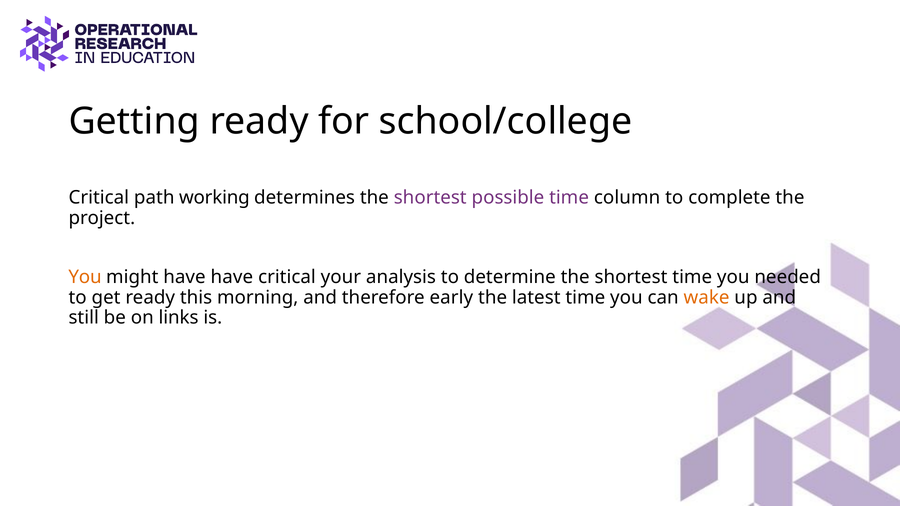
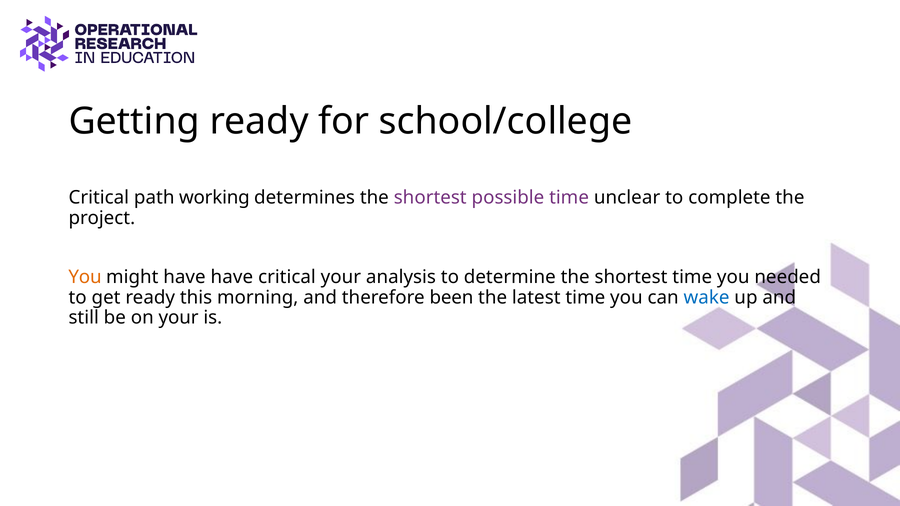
column: column -> unclear (627, 198)
early: early -> been (451, 298)
wake colour: orange -> blue (707, 298)
on links: links -> your (179, 318)
